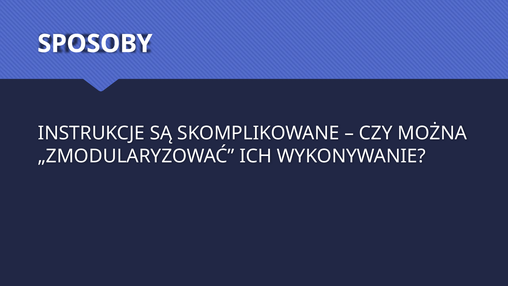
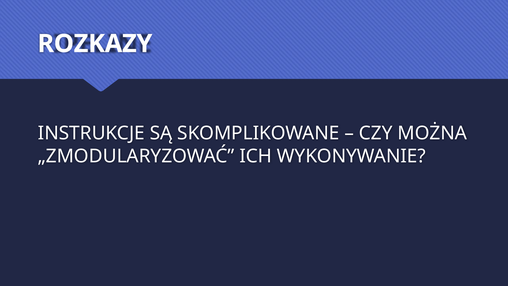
SPOSOBY: SPOSOBY -> ROZKAZY (95, 44)
